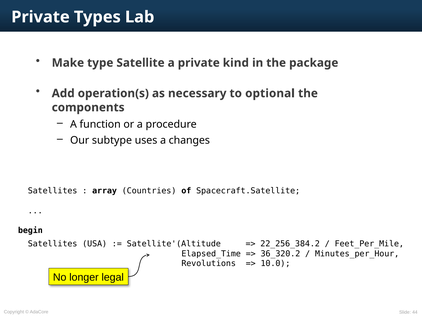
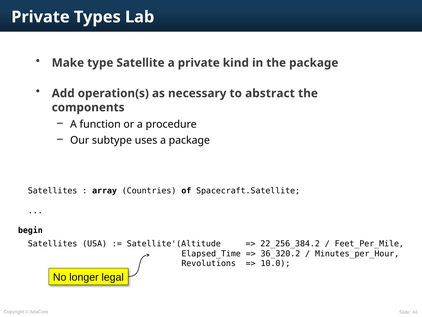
optional: optional -> abstract (270, 93)
a changes: changes -> package (189, 140)
